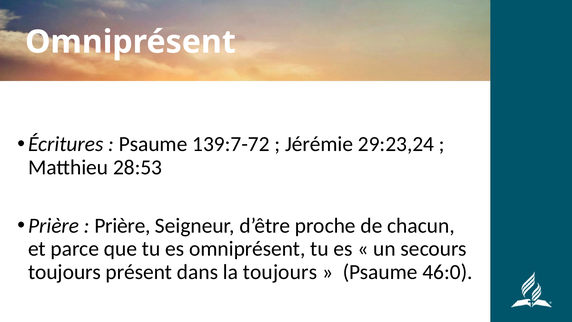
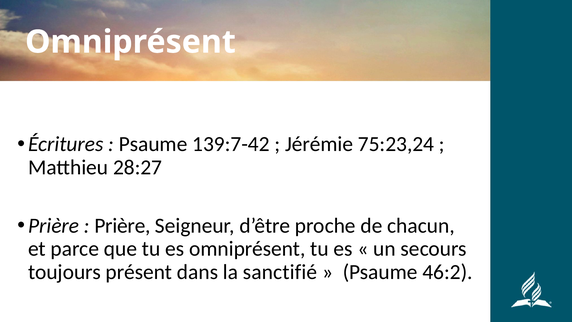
139:7-72: 139:7-72 -> 139:7-42 (231, 144)
29:23,24: 29:23,24 -> 75:23,24 (396, 144)
28:53: 28:53 -> 28:27 (138, 167)
la toujours: toujours -> sanctifié (280, 272)
46:0: 46:0 -> 46:2 (448, 272)
